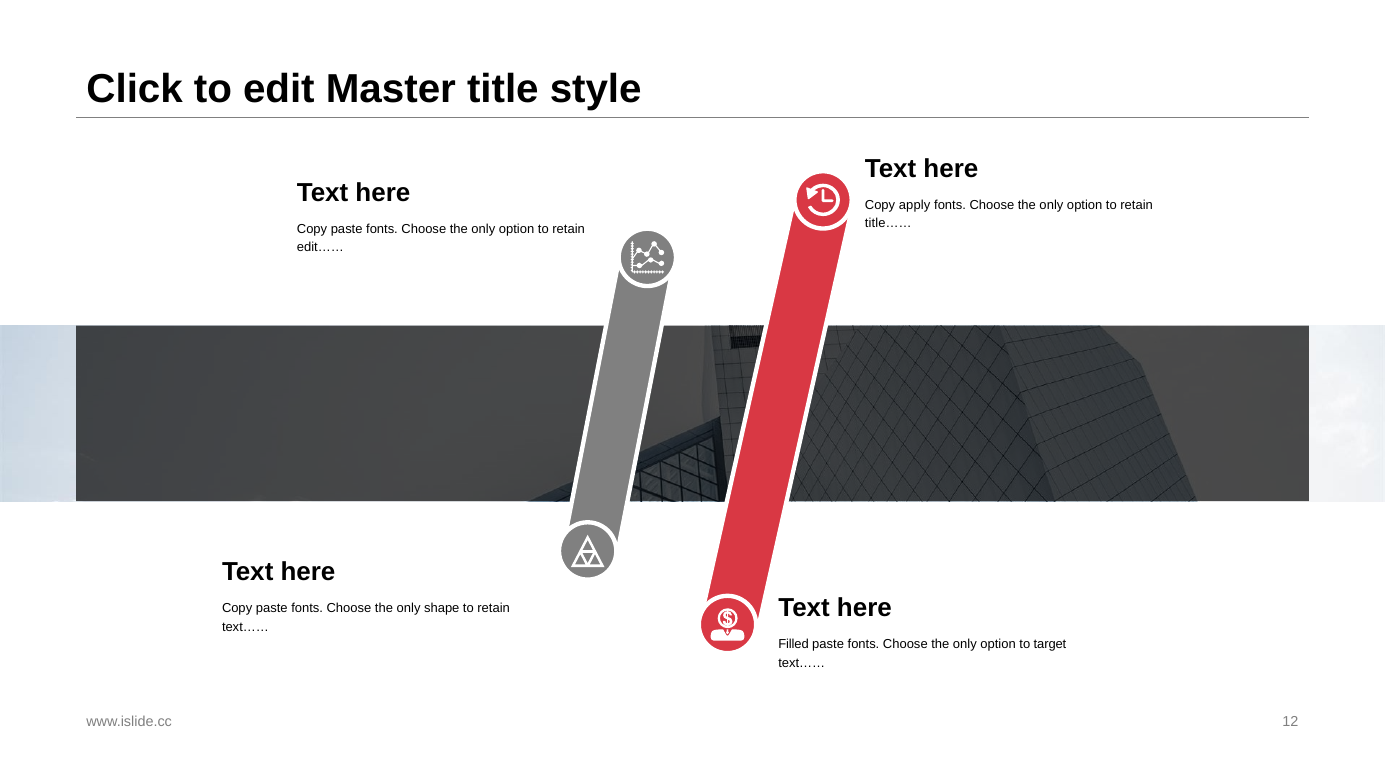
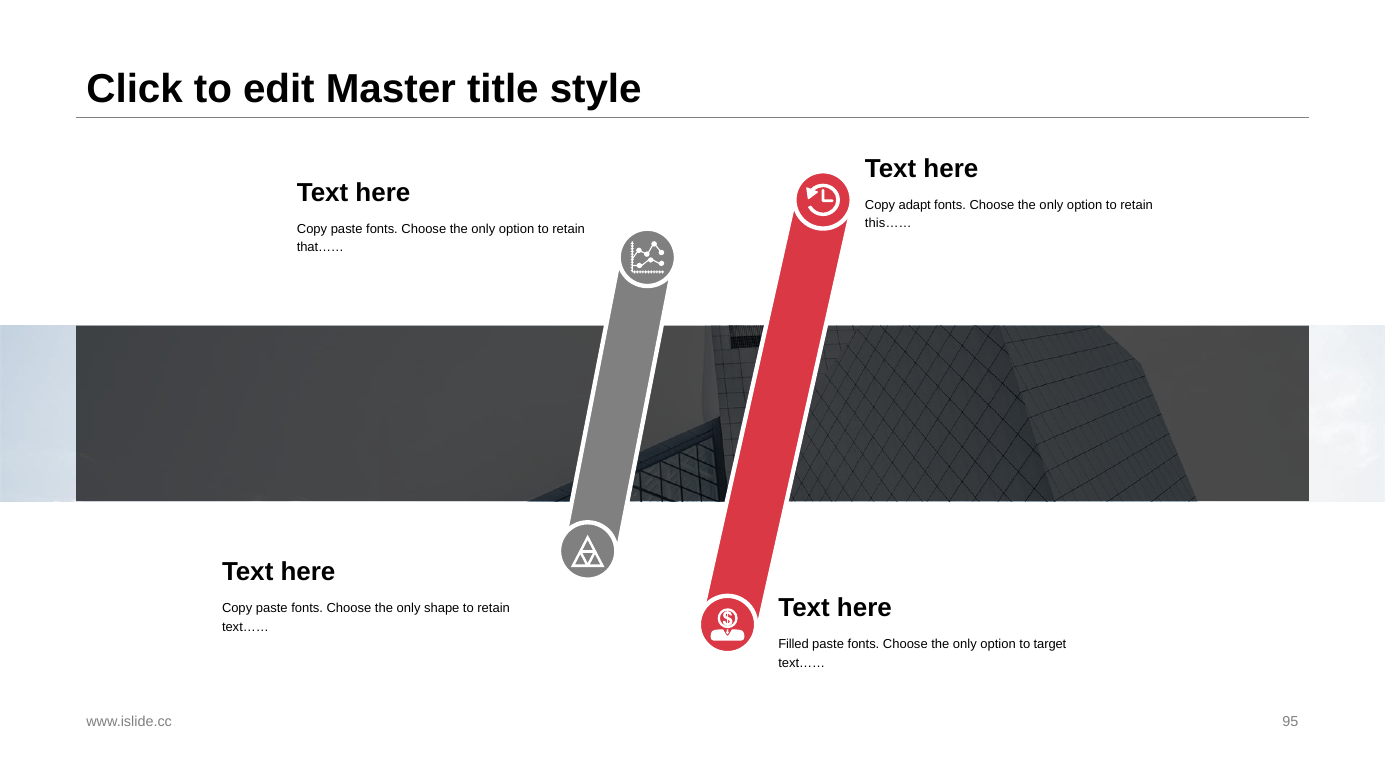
apply: apply -> adapt (915, 205)
title……: title…… -> this…… (888, 224)
edit……: edit…… -> that…… (320, 248)
12: 12 -> 95 (1290, 722)
